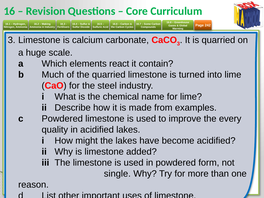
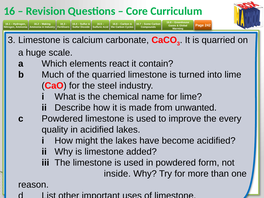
examples: examples -> unwanted (196, 108)
single: single -> inside (117, 174)
